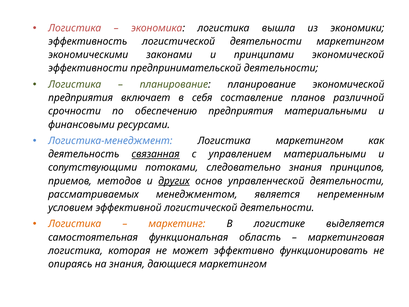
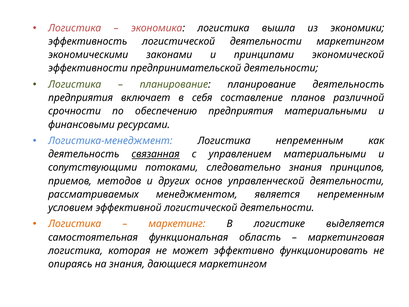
планирование экономической: экономической -> деятельность (348, 84)
Логистика маркетингом: маркетингом -> непременным (310, 141)
других underline: present -> none (174, 181)
